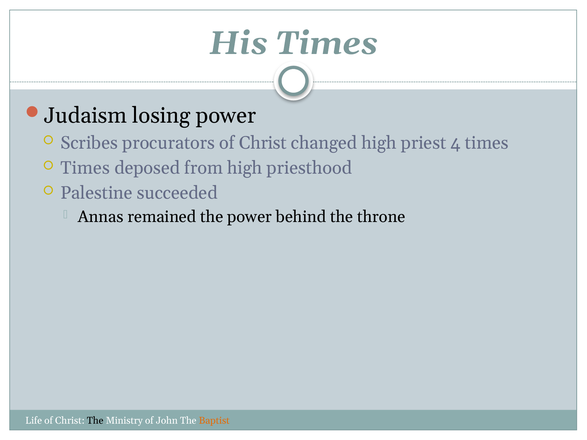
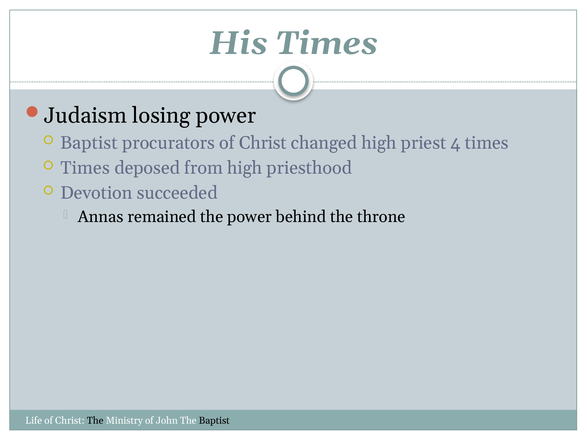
Scribes: Scribes -> Baptist (89, 143)
Palestine: Palestine -> Devotion (96, 193)
Baptist colour: orange -> black (214, 421)
